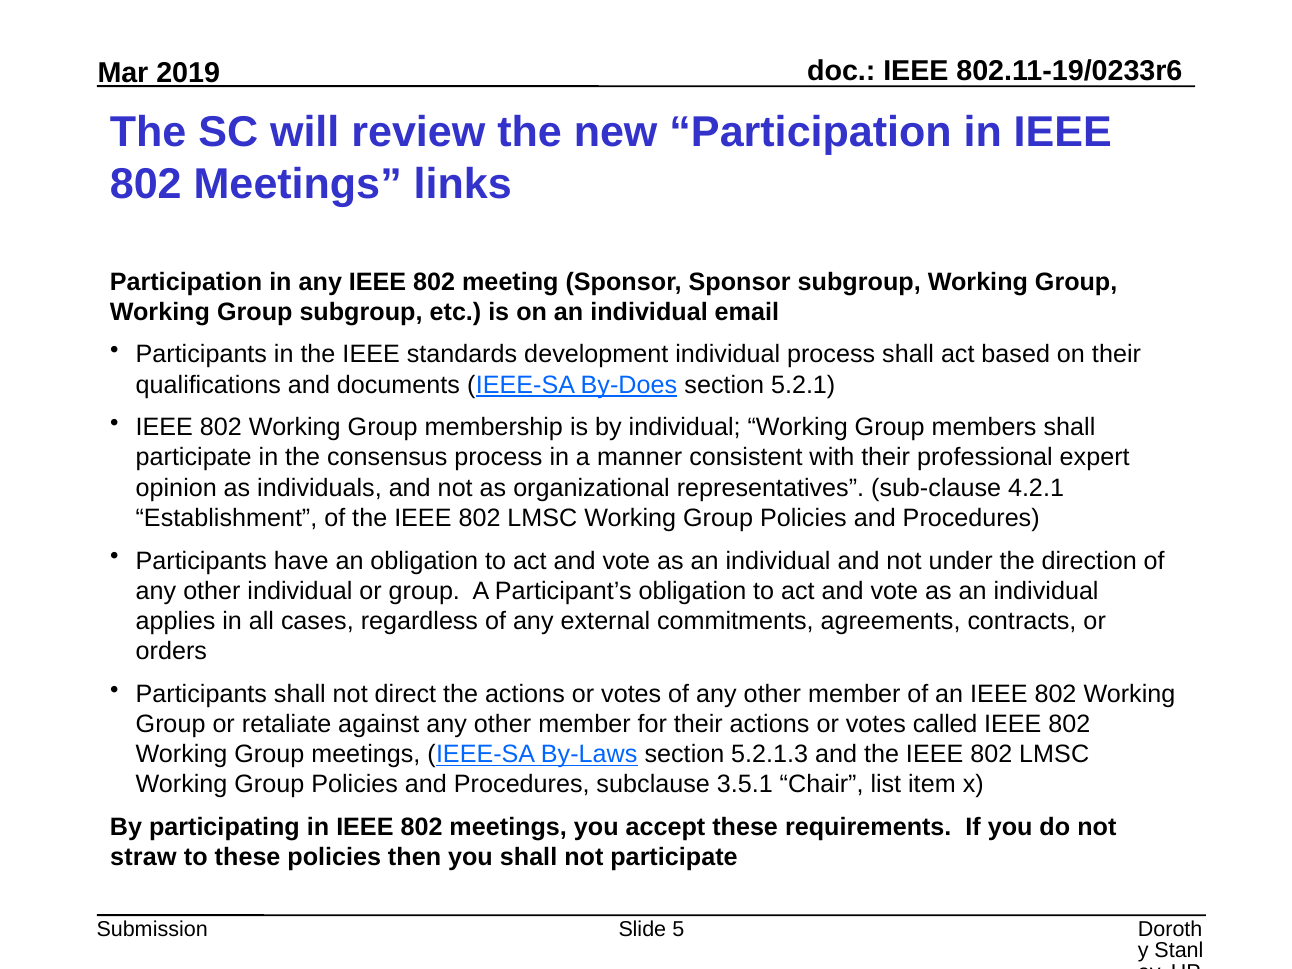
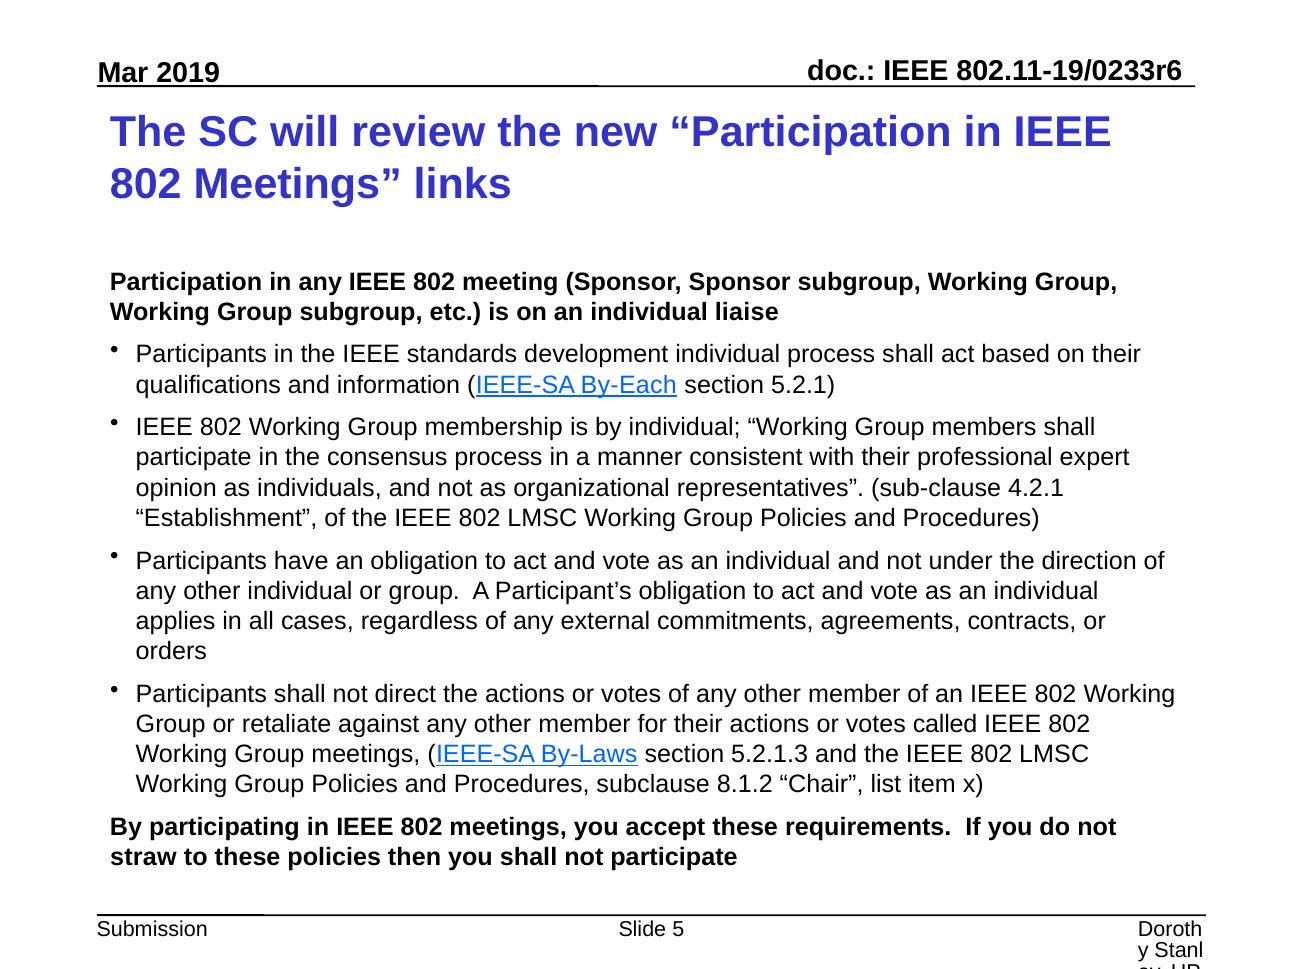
email: email -> liaise (747, 312)
documents: documents -> information (398, 385)
By-Does: By-Does -> By-Each (629, 385)
3.5.1: 3.5.1 -> 8.1.2 (745, 784)
